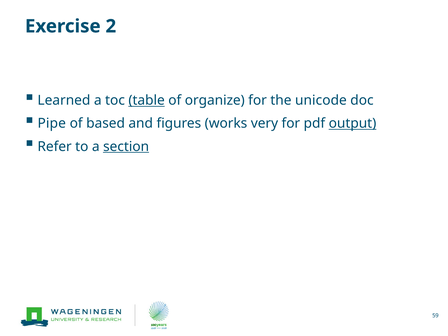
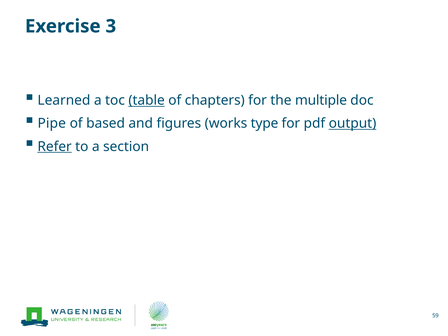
2: 2 -> 3 (111, 26)
organize: organize -> chapters (215, 100)
unicode: unicode -> multiple (321, 100)
very: very -> type (265, 123)
Refer underline: none -> present (55, 146)
section underline: present -> none (126, 146)
